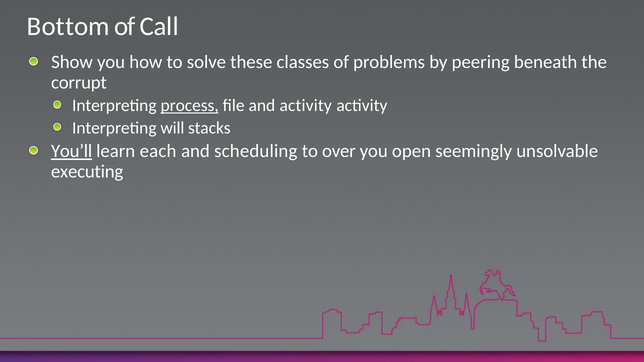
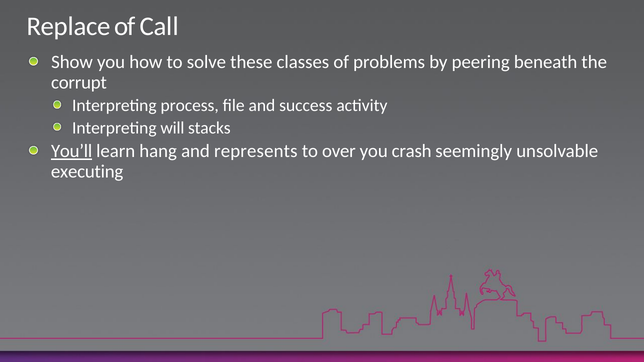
Bottom: Bottom -> Replace (69, 26)
process underline: present -> none (190, 106)
and activity: activity -> success (306, 106)
each: each -> hang (158, 151)
scheduling: scheduling -> represents (256, 151)
open: open -> crash (412, 151)
